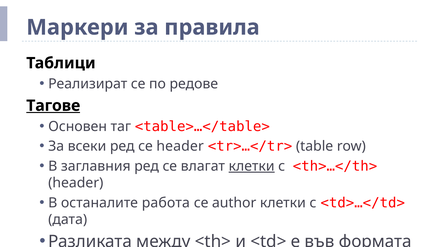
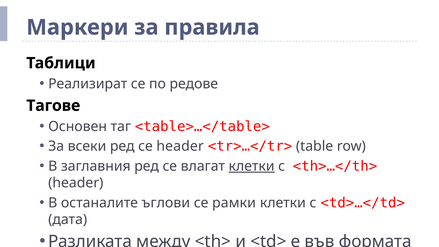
Тагове underline: present -> none (53, 106)
работа: работа -> ъглови (166, 203)
author: author -> рамки (234, 203)
